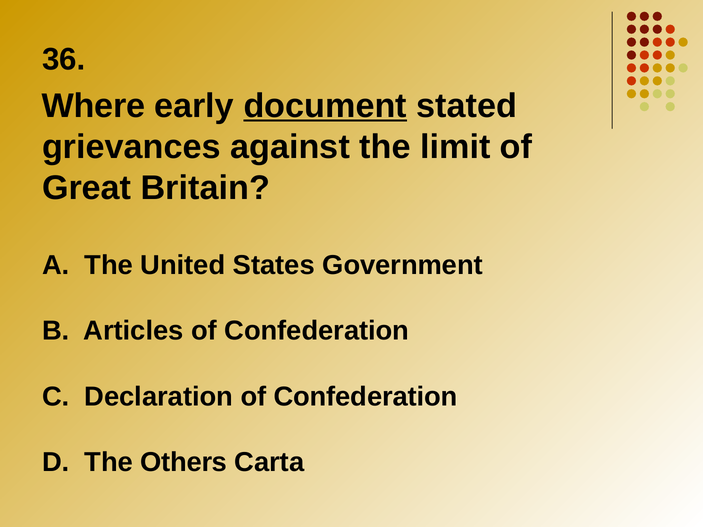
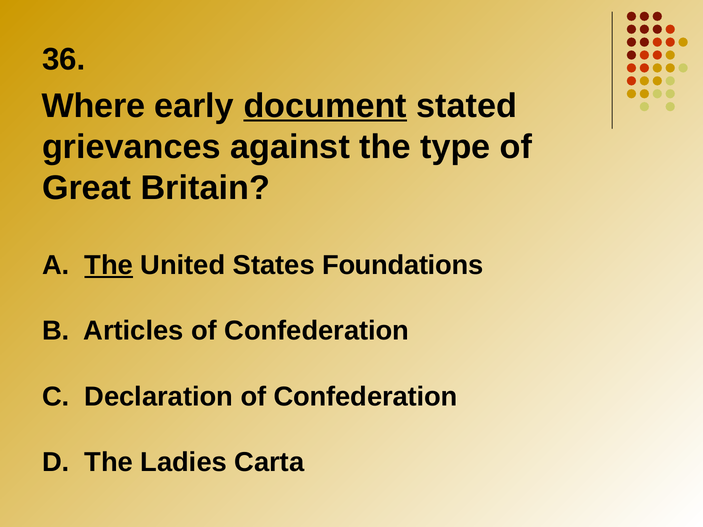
limit: limit -> type (455, 147)
The underline: none -> present (109, 265)
Government: Government -> Foundations (403, 265)
Others: Others -> Ladies (184, 462)
